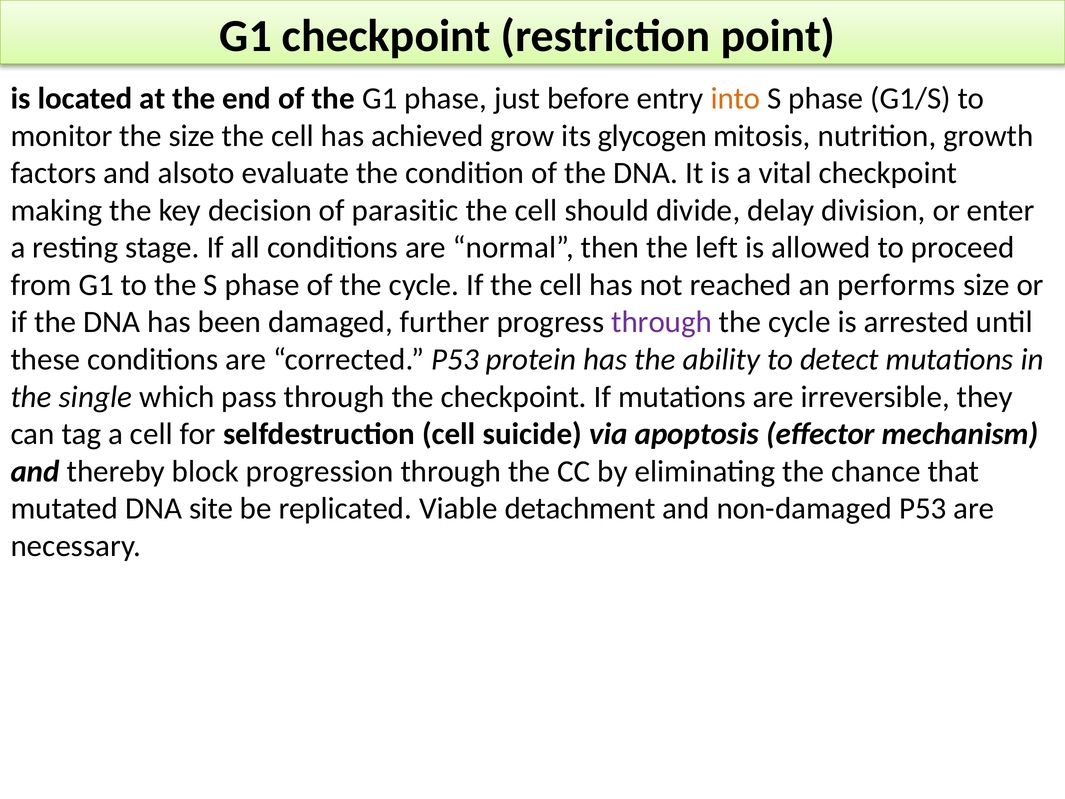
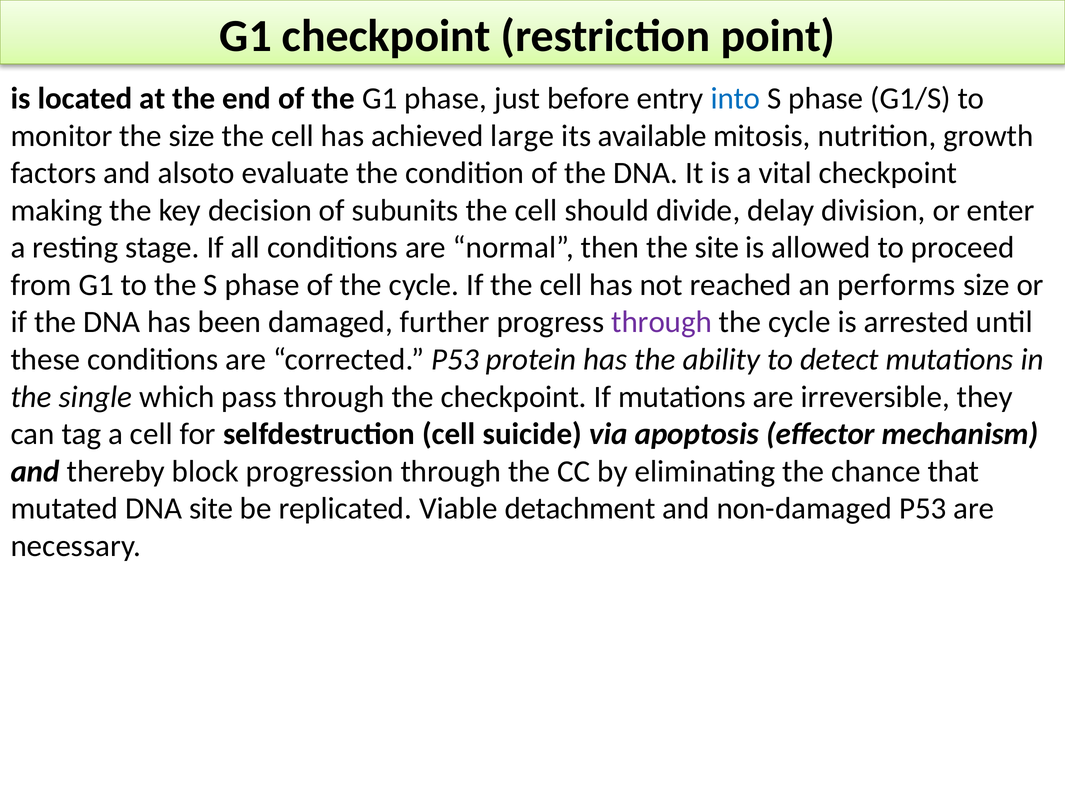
into colour: orange -> blue (735, 98)
grow: grow -> large (522, 136)
glycogen: glycogen -> available (652, 136)
parasitic: parasitic -> subunits (405, 210)
the left: left -> site (717, 248)
